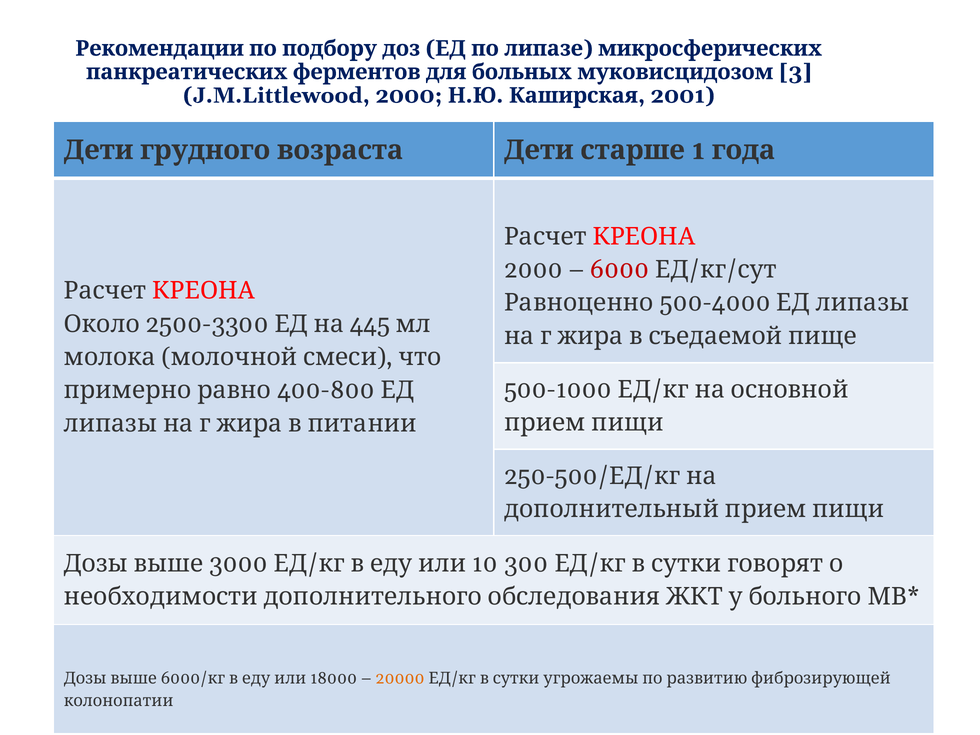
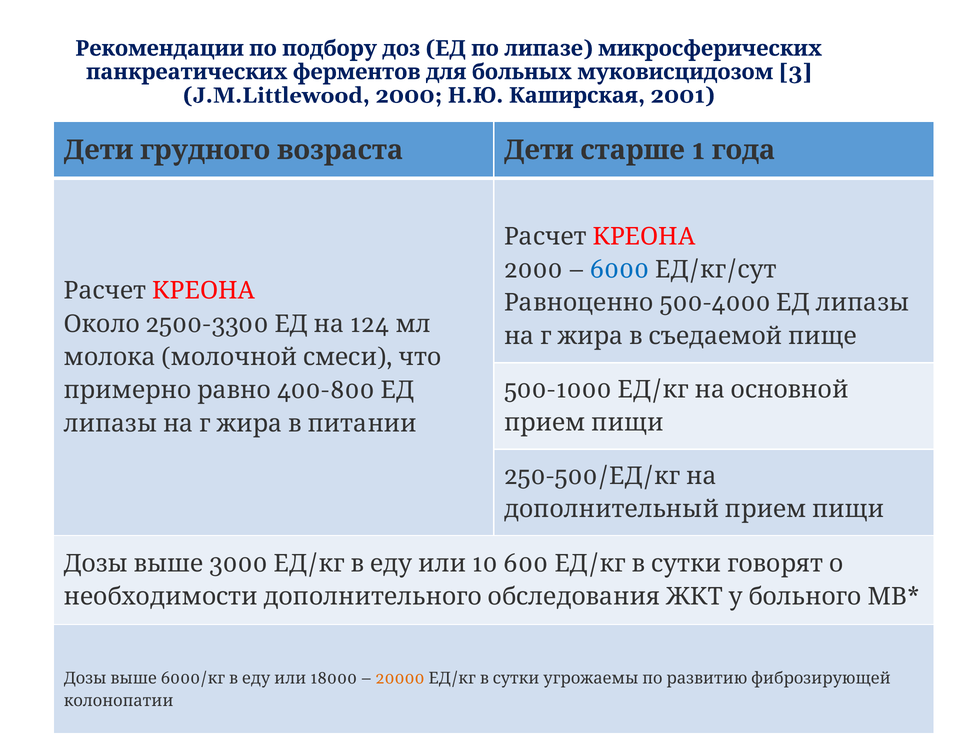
6000 colour: red -> blue (620, 270)
445: 445 -> 124 (370, 324)
300: 300 -> 600 (526, 564)
